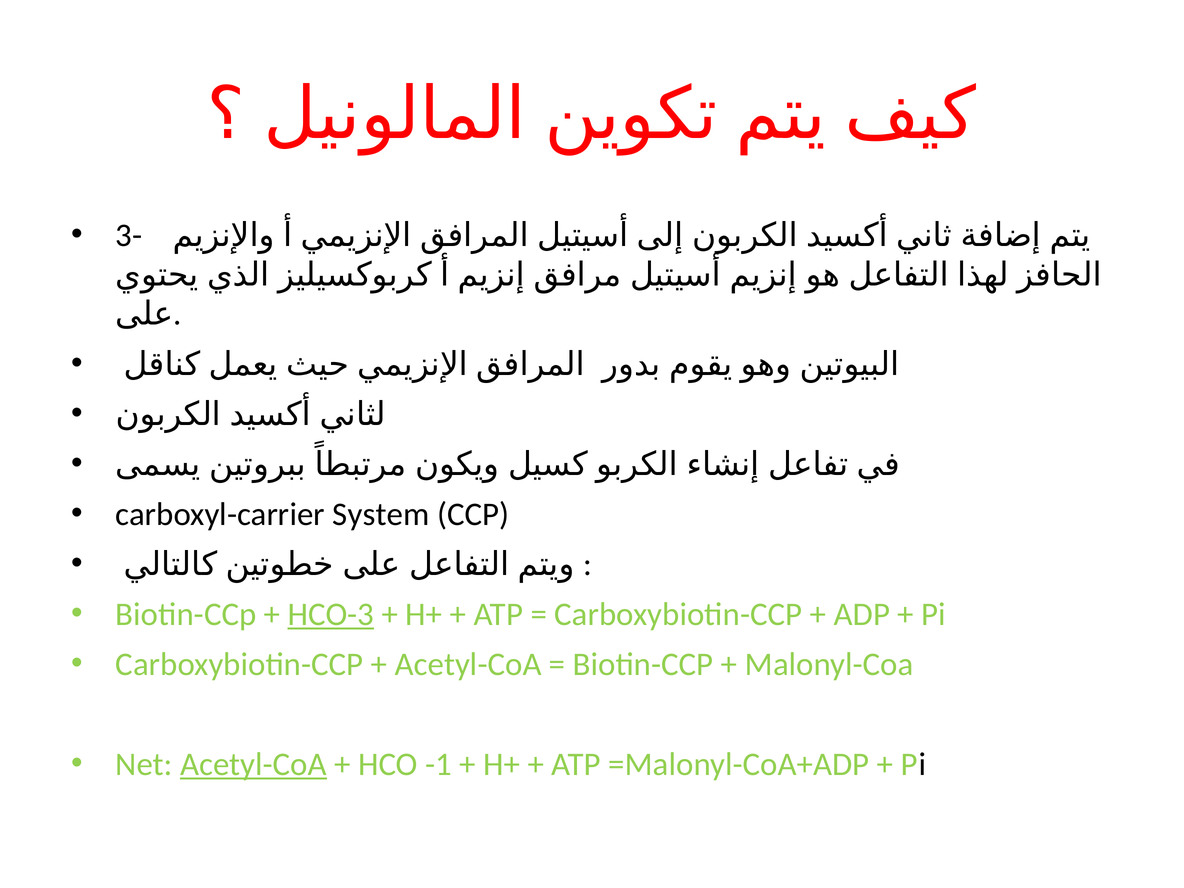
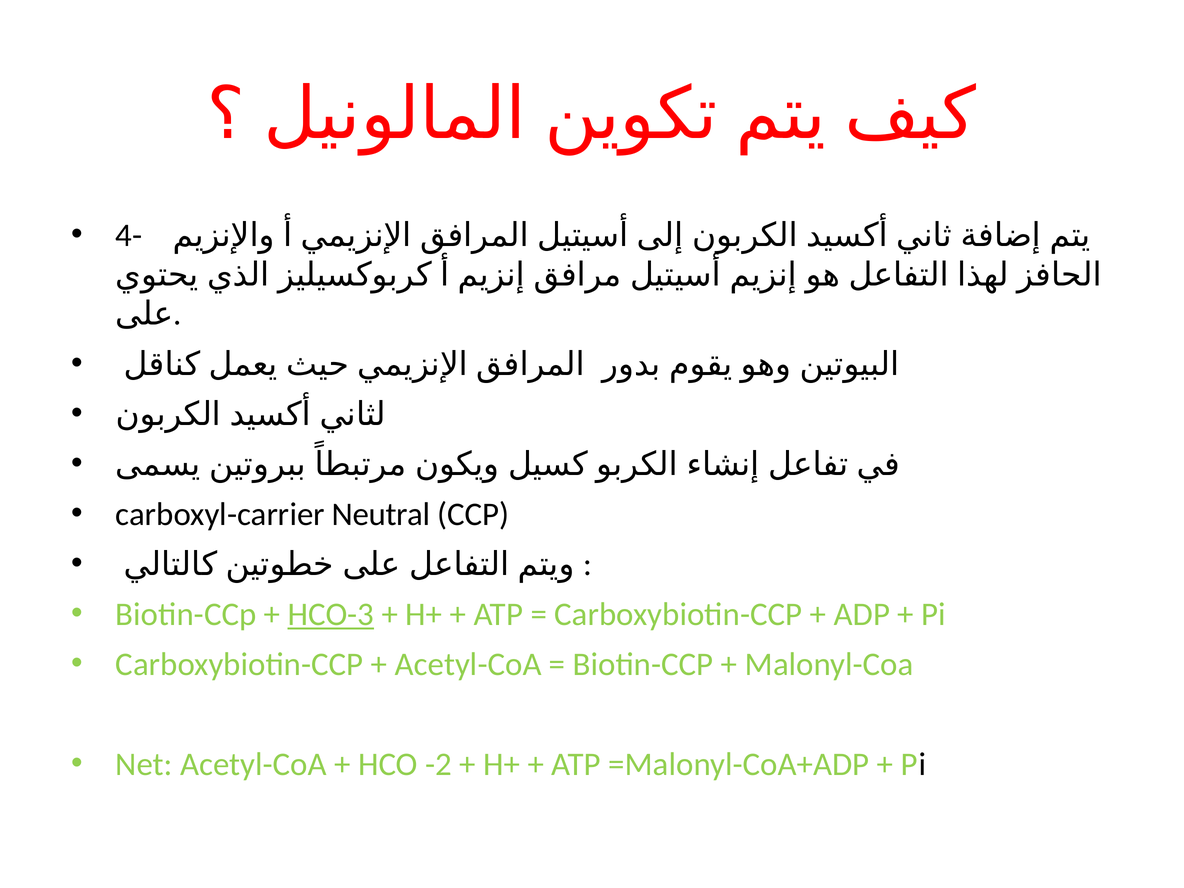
3-: 3- -> 4- (129, 235)
System: System -> Neutral (381, 514)
Acetyl-CoA underline: present -> none (253, 764)
-1: -1 -> -2 (439, 764)
